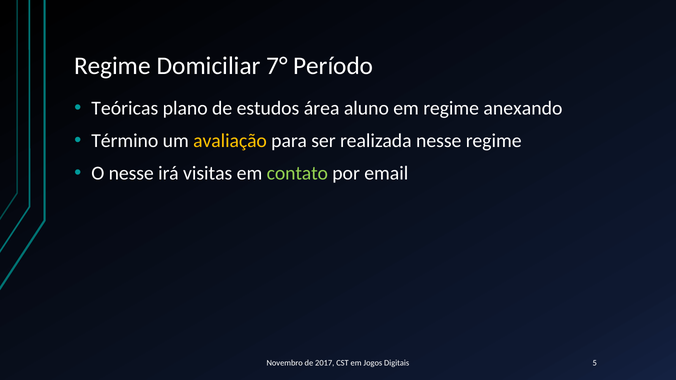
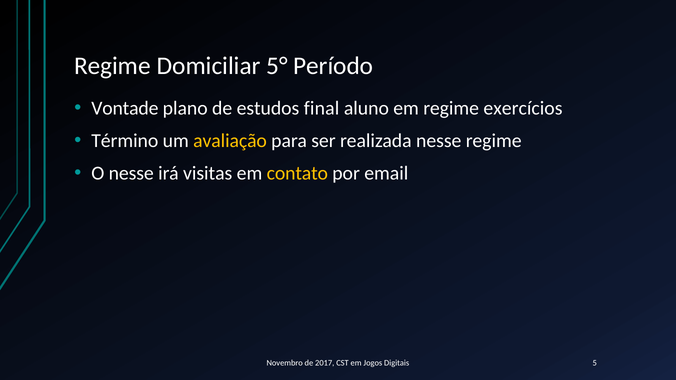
7°: 7° -> 5° (277, 66)
Teóricas: Teóricas -> Vontade (125, 108)
área: área -> final (322, 108)
anexando: anexando -> exercícios (523, 108)
contato colour: light green -> yellow (297, 173)
